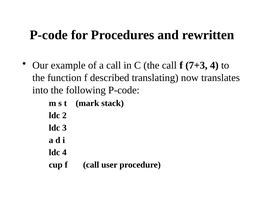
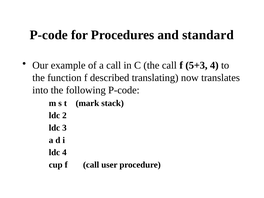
rewritten: rewritten -> standard (208, 35)
7+3: 7+3 -> 5+3 (196, 65)
